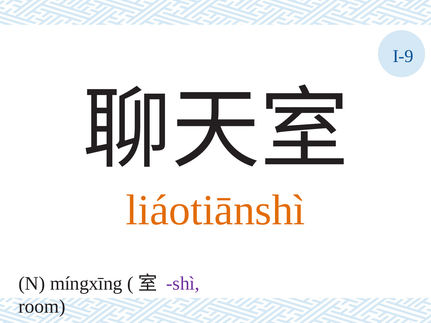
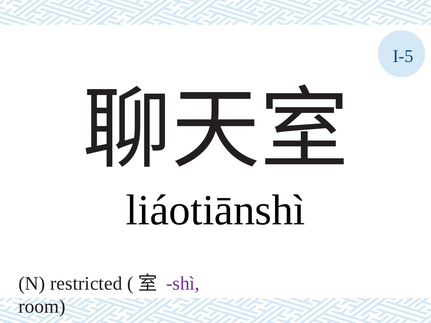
I-9: I-9 -> I-5 (403, 56)
liáotiānshì colour: orange -> black (216, 210)
míngxīng: míngxīng -> restricted (86, 284)
